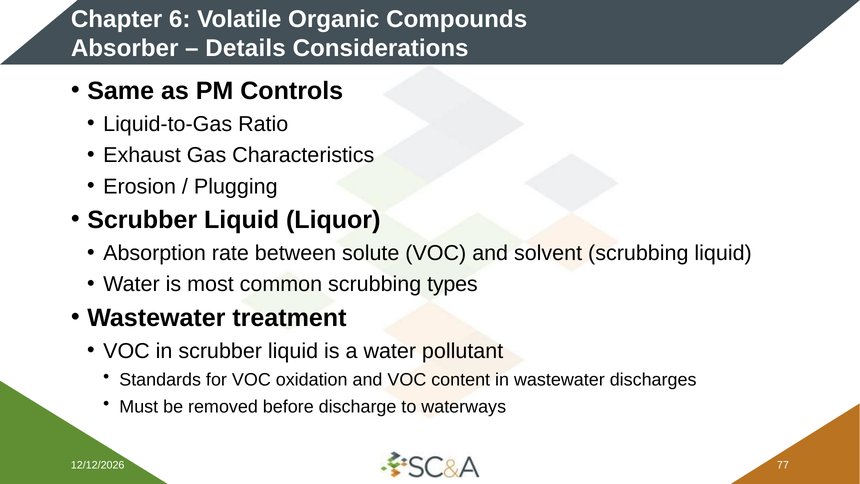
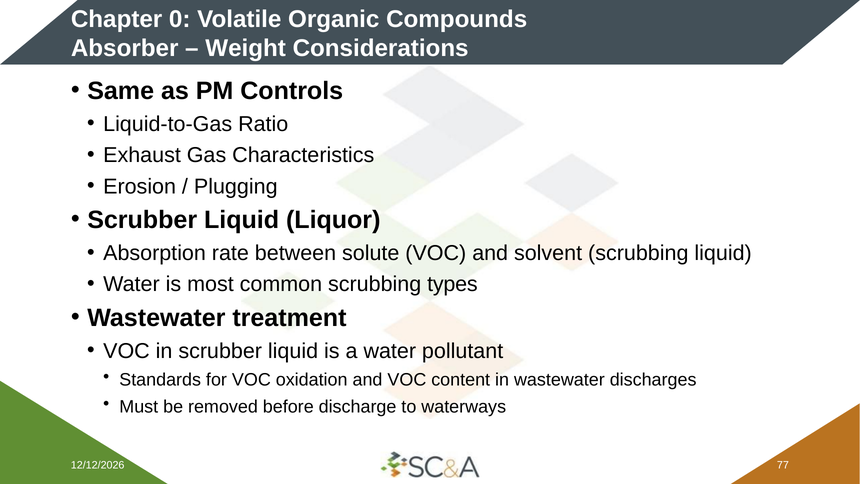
6: 6 -> 0 (180, 19)
Details: Details -> Weight (246, 48)
